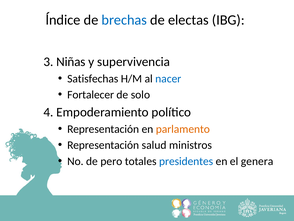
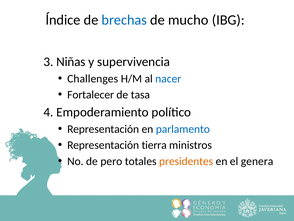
electas: electas -> mucho (188, 20)
Satisfechas: Satisfechas -> Challenges (93, 79)
solo: solo -> tasa (140, 95)
parlamento colour: orange -> blue (183, 129)
salud: salud -> tierra (154, 145)
presidentes colour: blue -> orange (186, 161)
